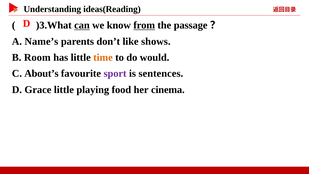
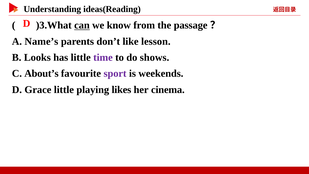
from underline: present -> none (144, 25)
shows: shows -> lesson (156, 41)
Room: Room -> Looks (37, 57)
time colour: orange -> purple (103, 57)
would: would -> shows (155, 57)
sentences: sentences -> weekends (161, 73)
food: food -> likes (121, 90)
